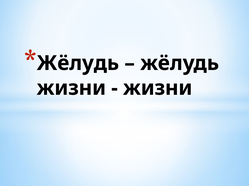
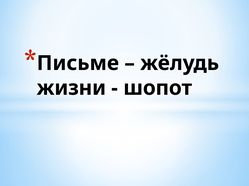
Жёлудь: Жёлудь -> Письме (78, 63)
жизни: жизни -> шопот (158, 88)
